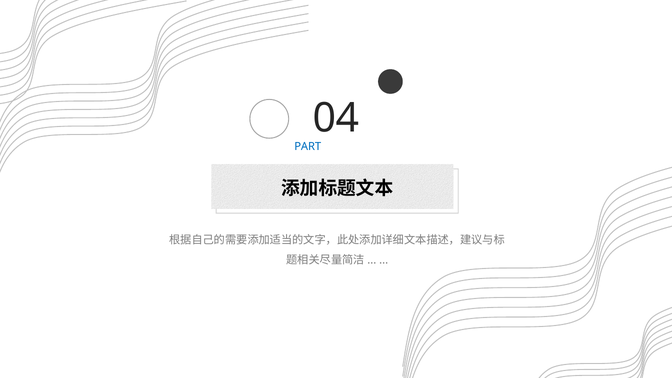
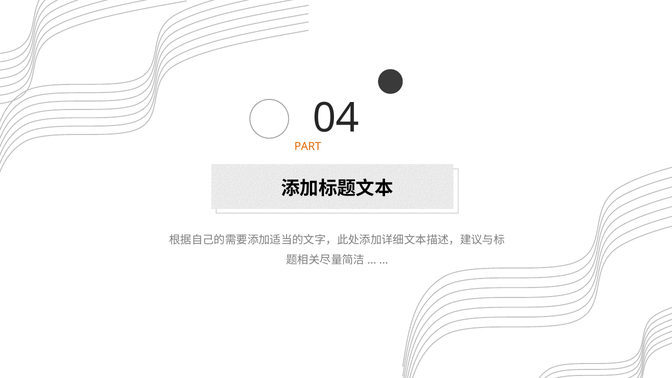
PART colour: blue -> orange (308, 146)
